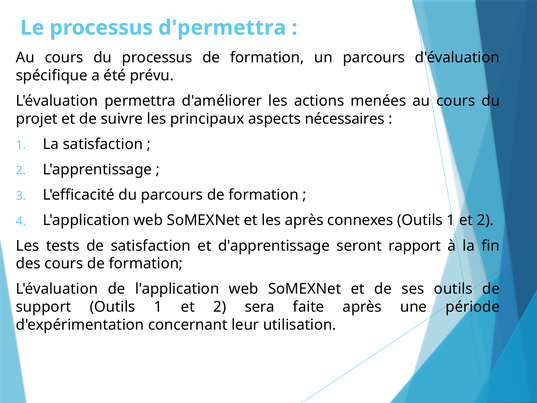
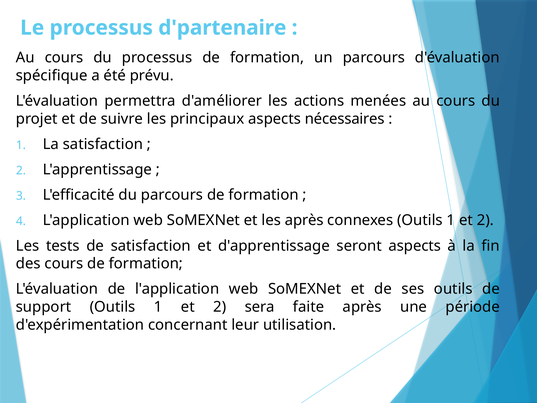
d'permettra: d'permettra -> d'partenaire (222, 28)
seront rapport: rapport -> aspects (415, 246)
